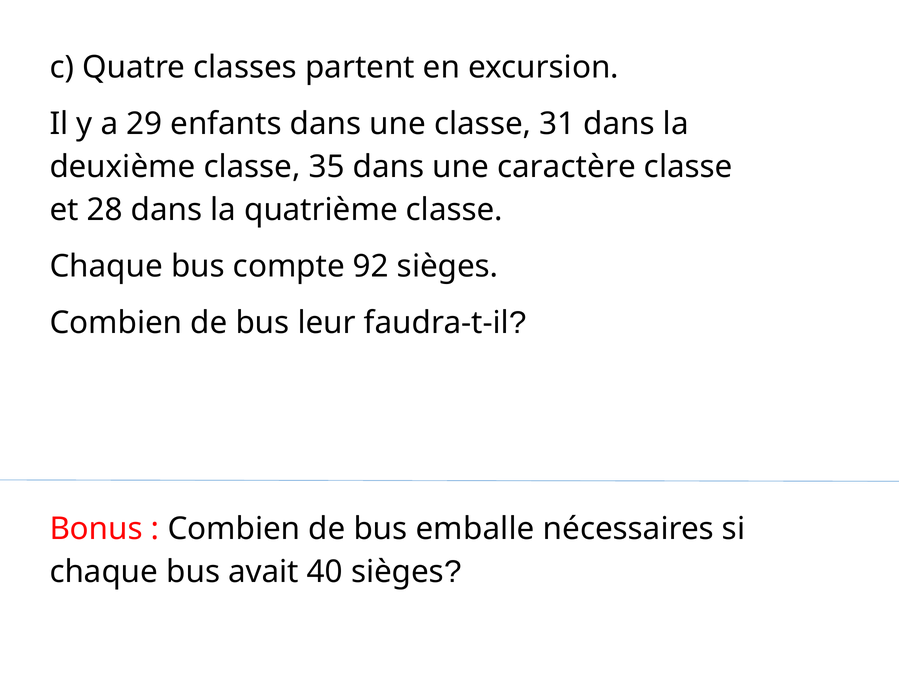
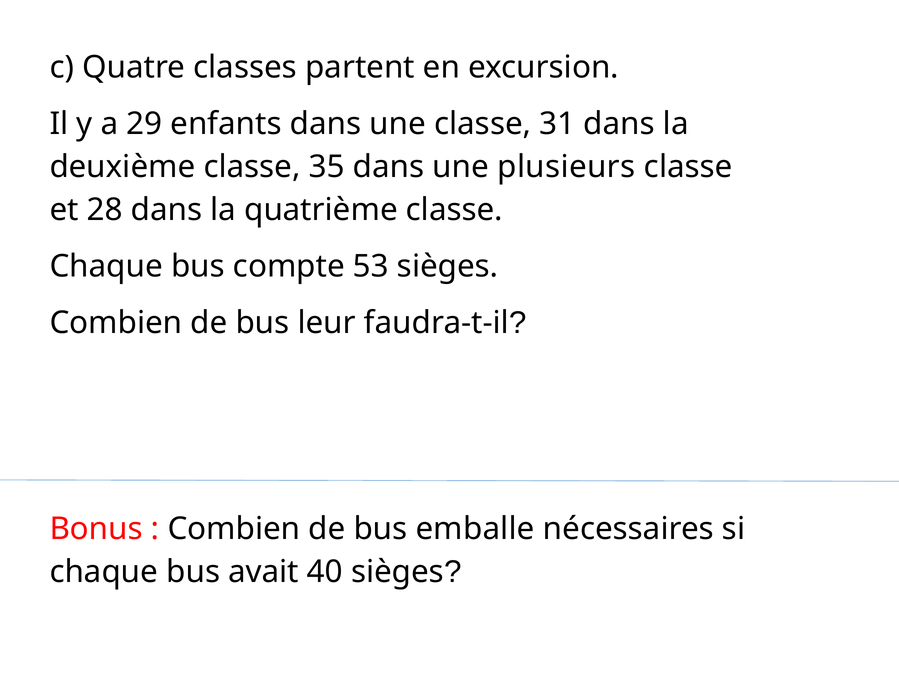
caractère: caractère -> plusieurs (566, 167)
92: 92 -> 53 (371, 267)
